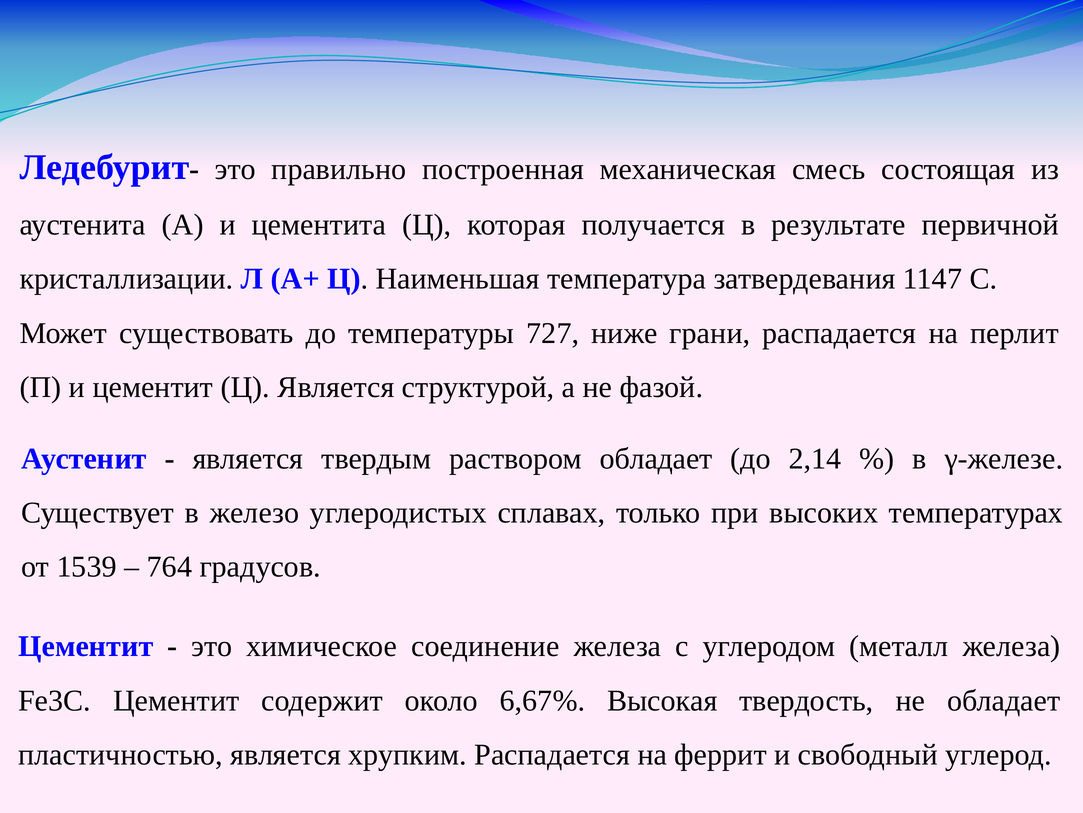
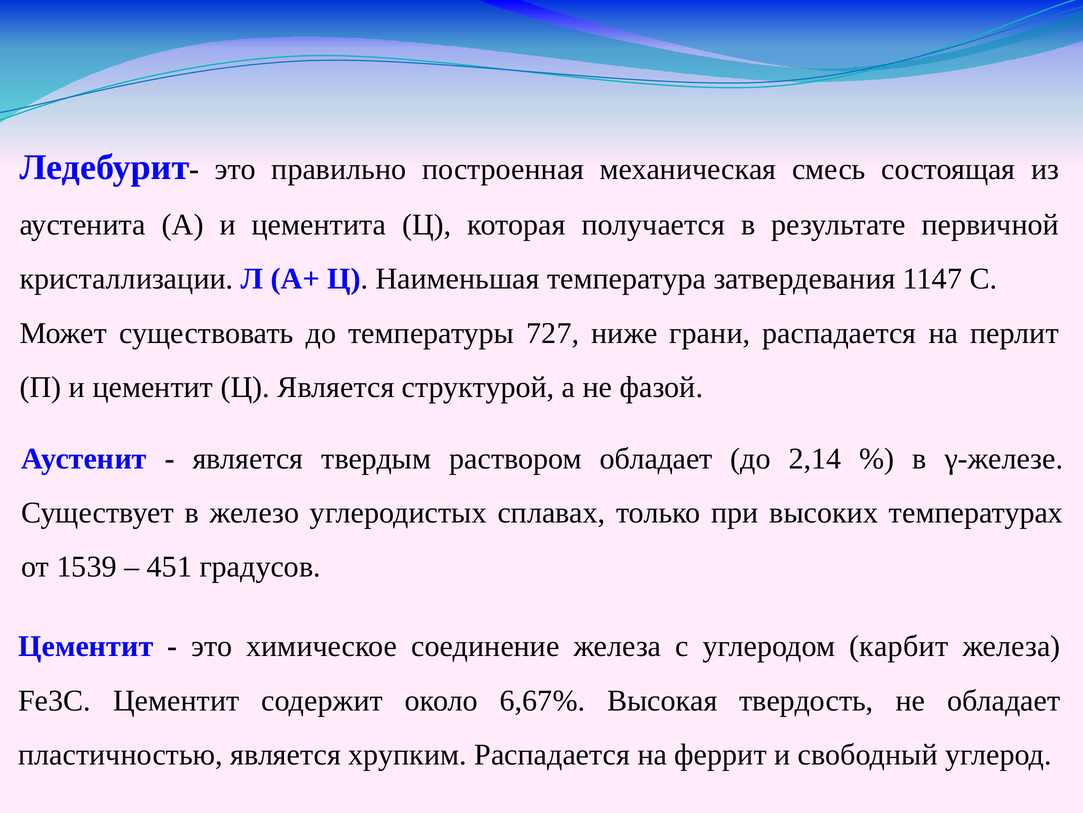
764: 764 -> 451 (169, 566)
металл: металл -> карбит (899, 646)
